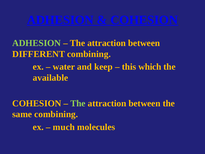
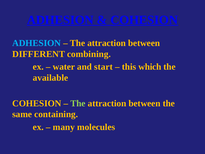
ADHESION colour: light green -> light blue (37, 43)
keep: keep -> start (103, 67)
same combining: combining -> containing (56, 114)
much: much -> many (64, 127)
